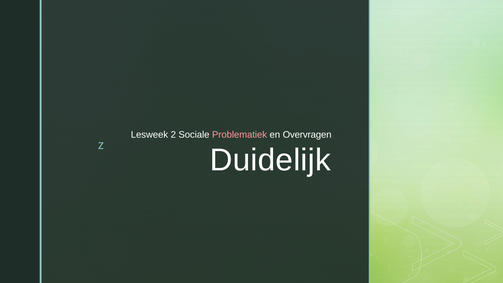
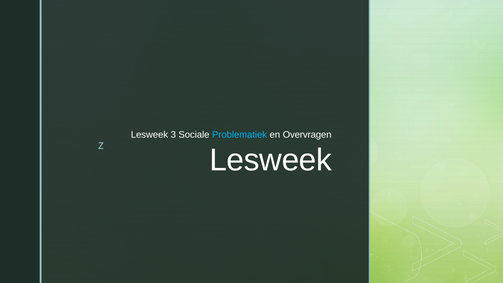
2: 2 -> 3 (173, 135)
Problematiek colour: pink -> light blue (240, 135)
Duidelijk: Duidelijk -> Lesweek (271, 160)
